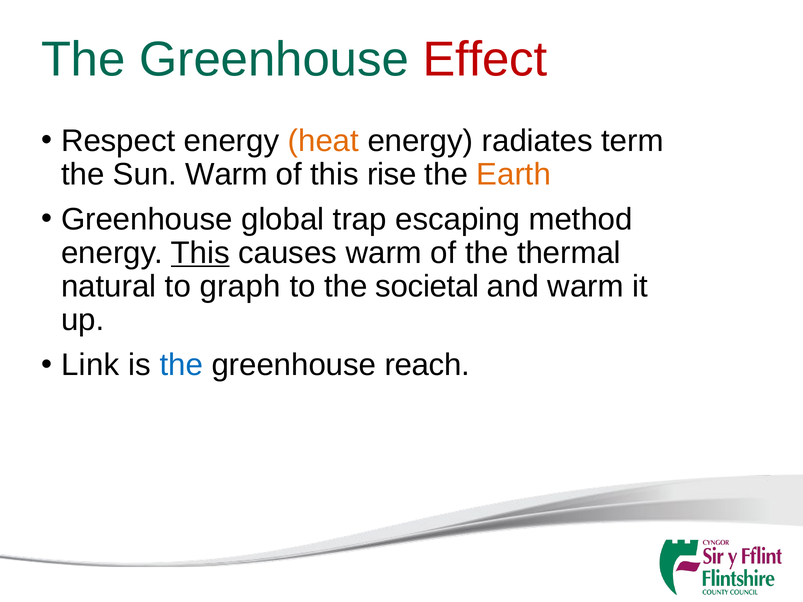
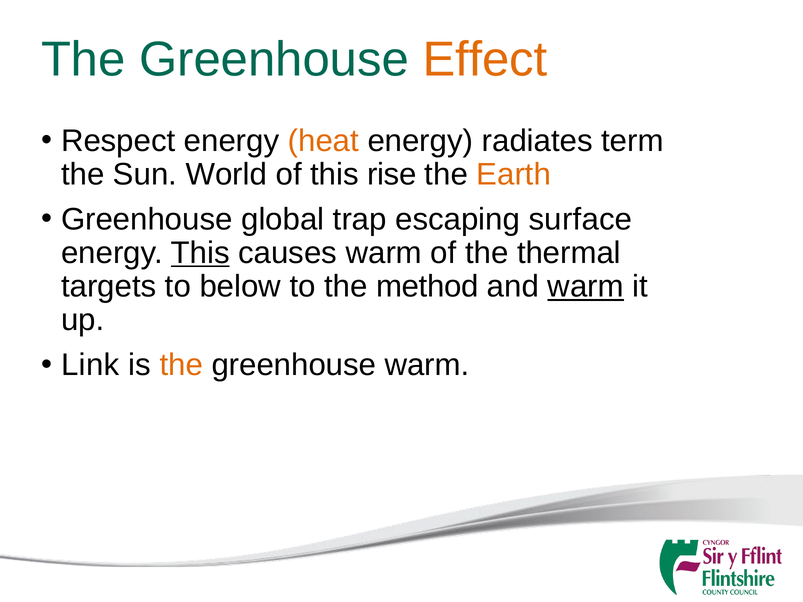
Effect colour: red -> orange (485, 59)
Sun Warm: Warm -> World (226, 174)
method: method -> surface (580, 219)
natural: natural -> targets (109, 287)
graph: graph -> below (240, 287)
societal: societal -> method (427, 287)
warm underline: none -> present (586, 287)
the colour: blue -> orange (181, 365)
greenhouse reach: reach -> warm (427, 365)
